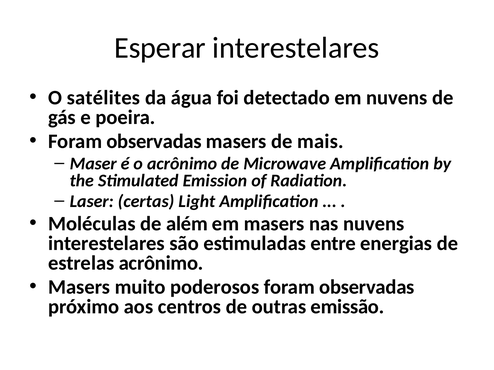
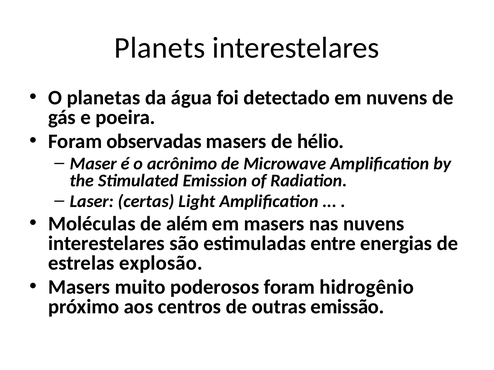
Esperar: Esperar -> Planets (160, 48)
satélites: satélites -> planetas (104, 98)
mais: mais -> hélio (321, 142)
estrelas acrônimo: acrônimo -> explosão (161, 263)
poderosos foram observadas: observadas -> hidrogênio (367, 287)
